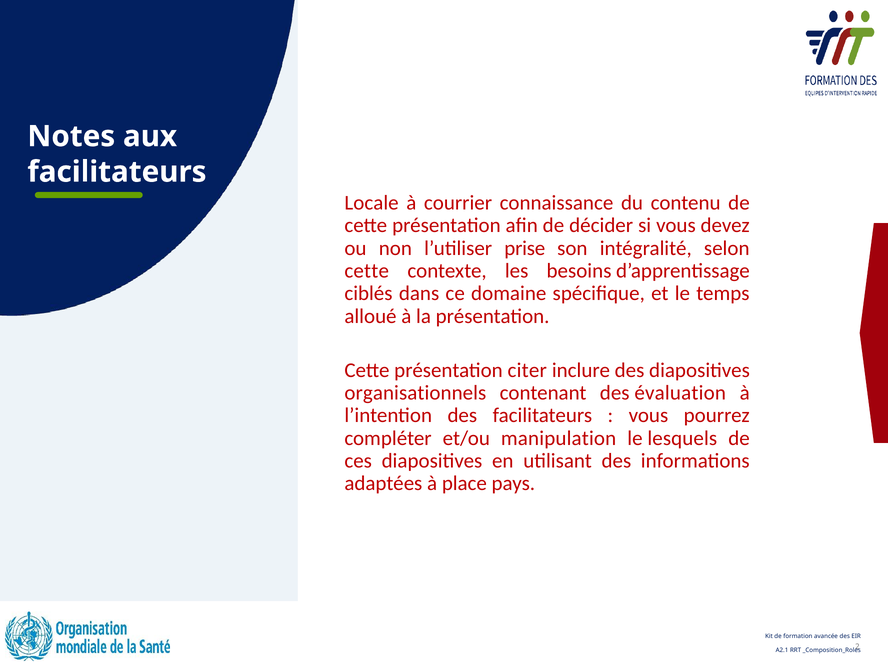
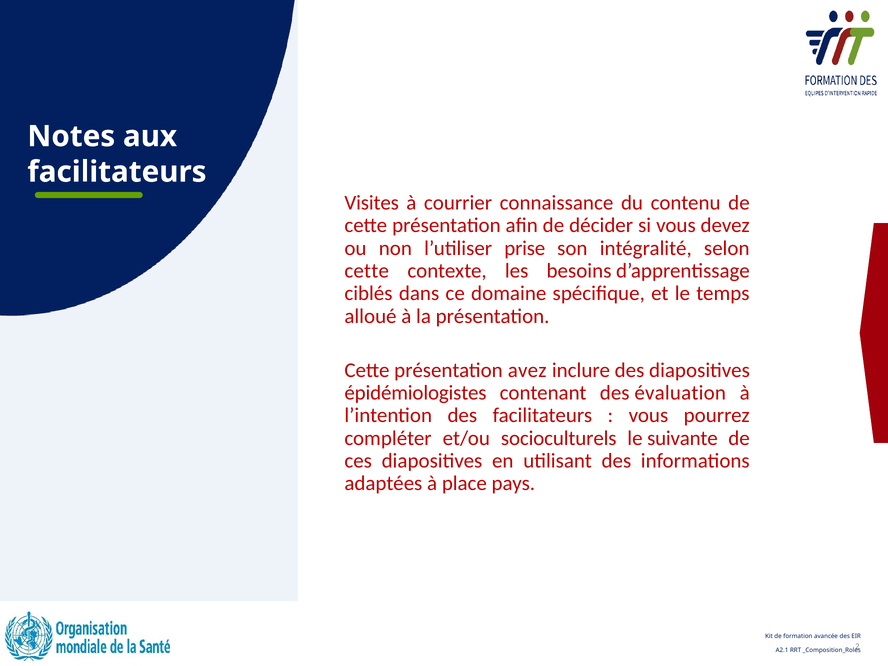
Locale: Locale -> Visites (372, 203)
citer: citer -> avez (527, 370)
organisationnels: organisationnels -> épidémiologistes (415, 393)
manipulation: manipulation -> socioculturels (559, 438)
lesquels: lesquels -> suivante (682, 438)
